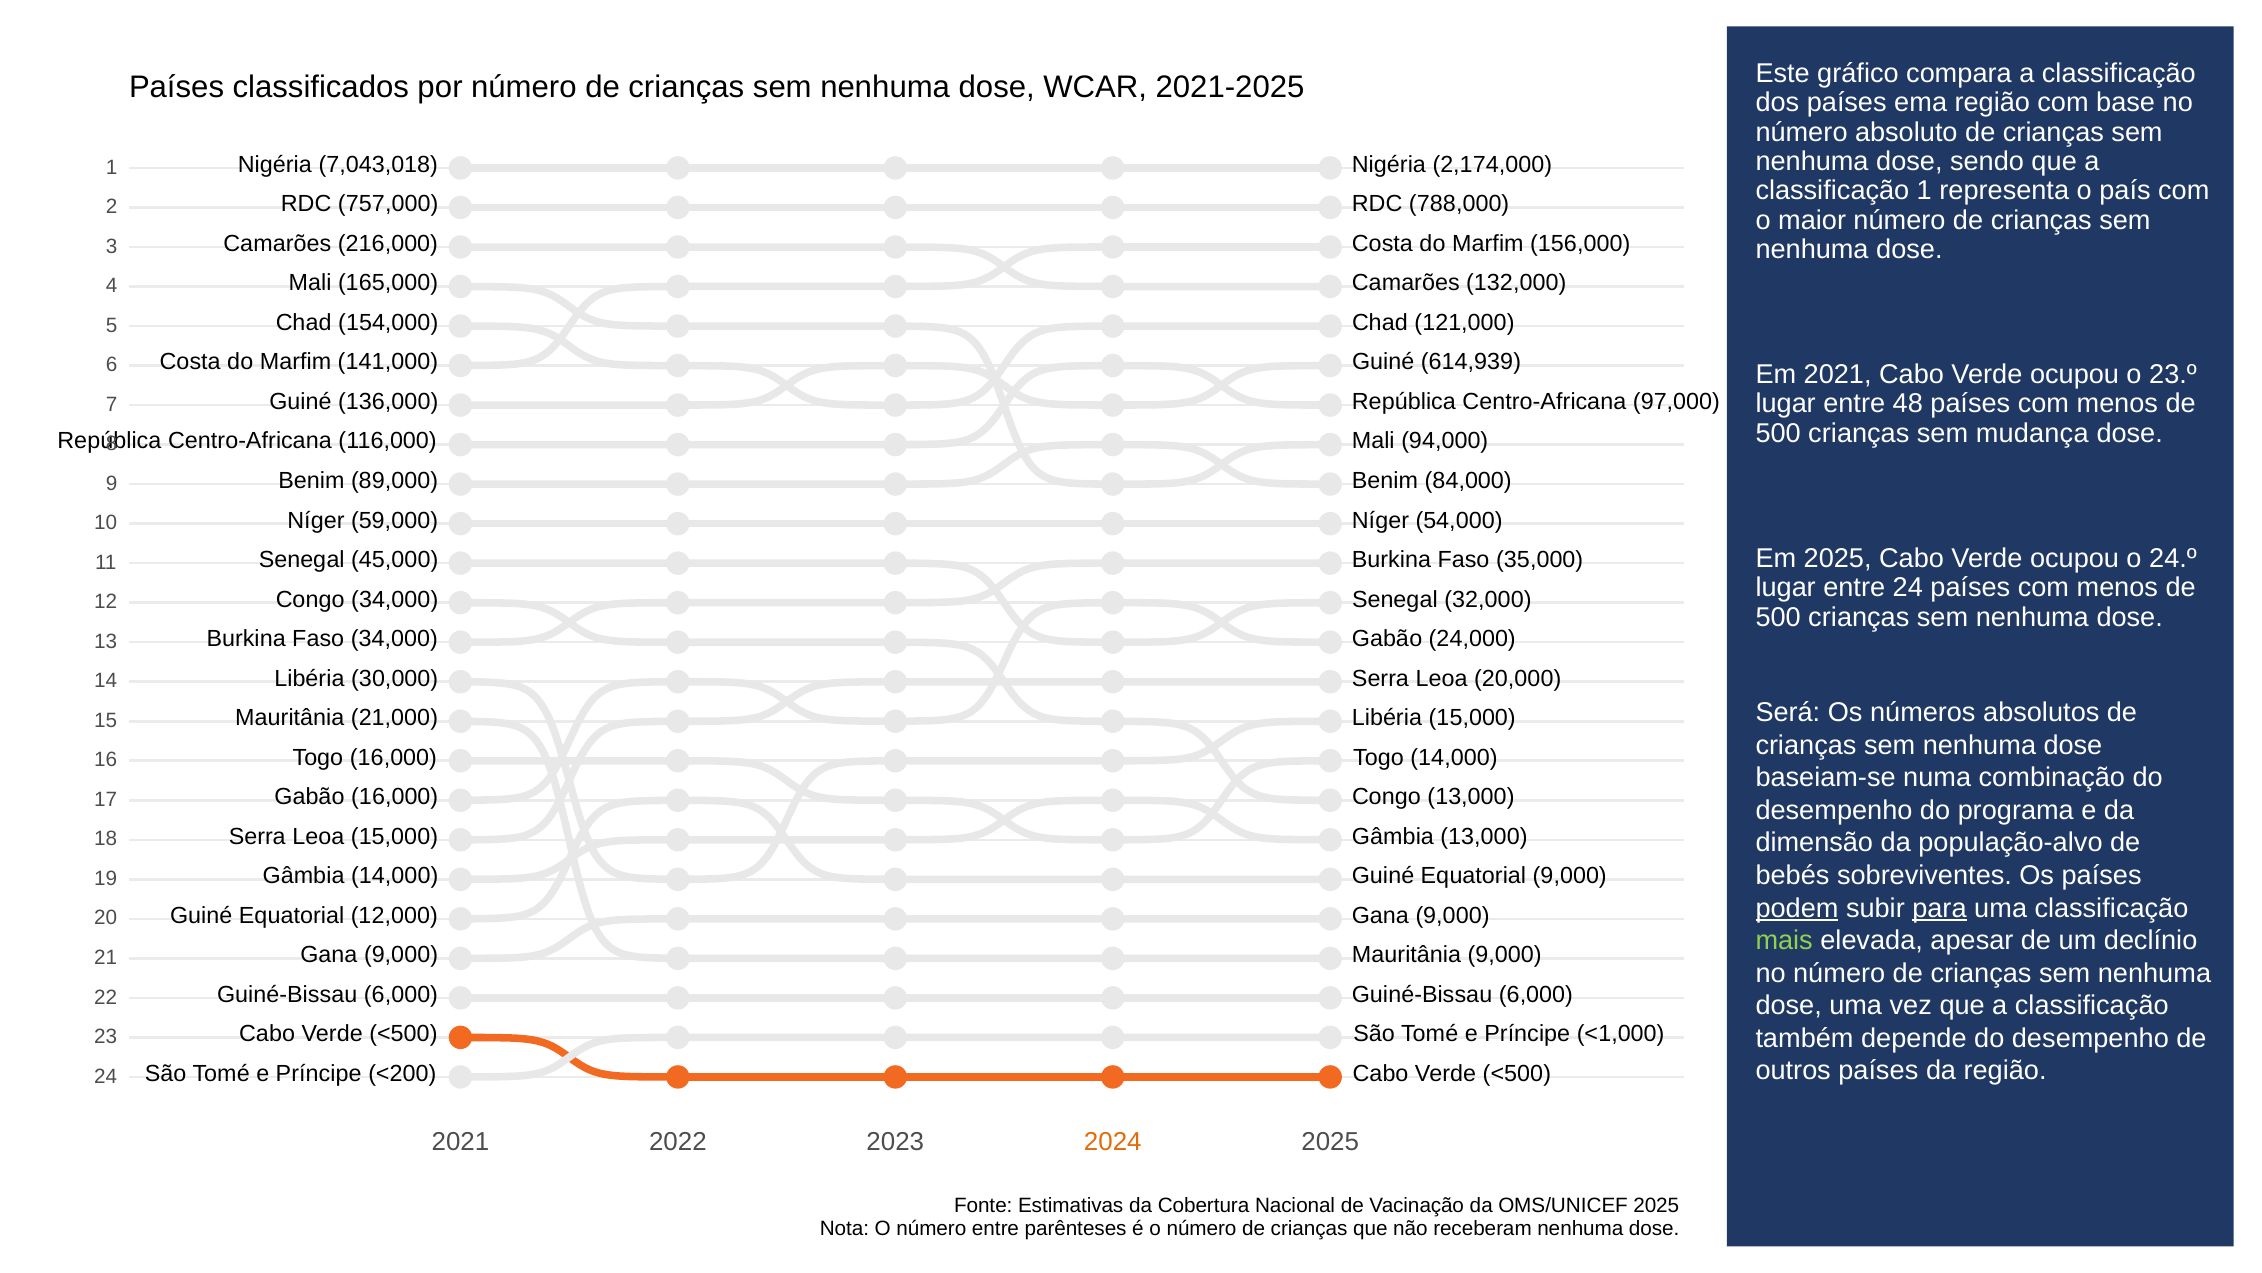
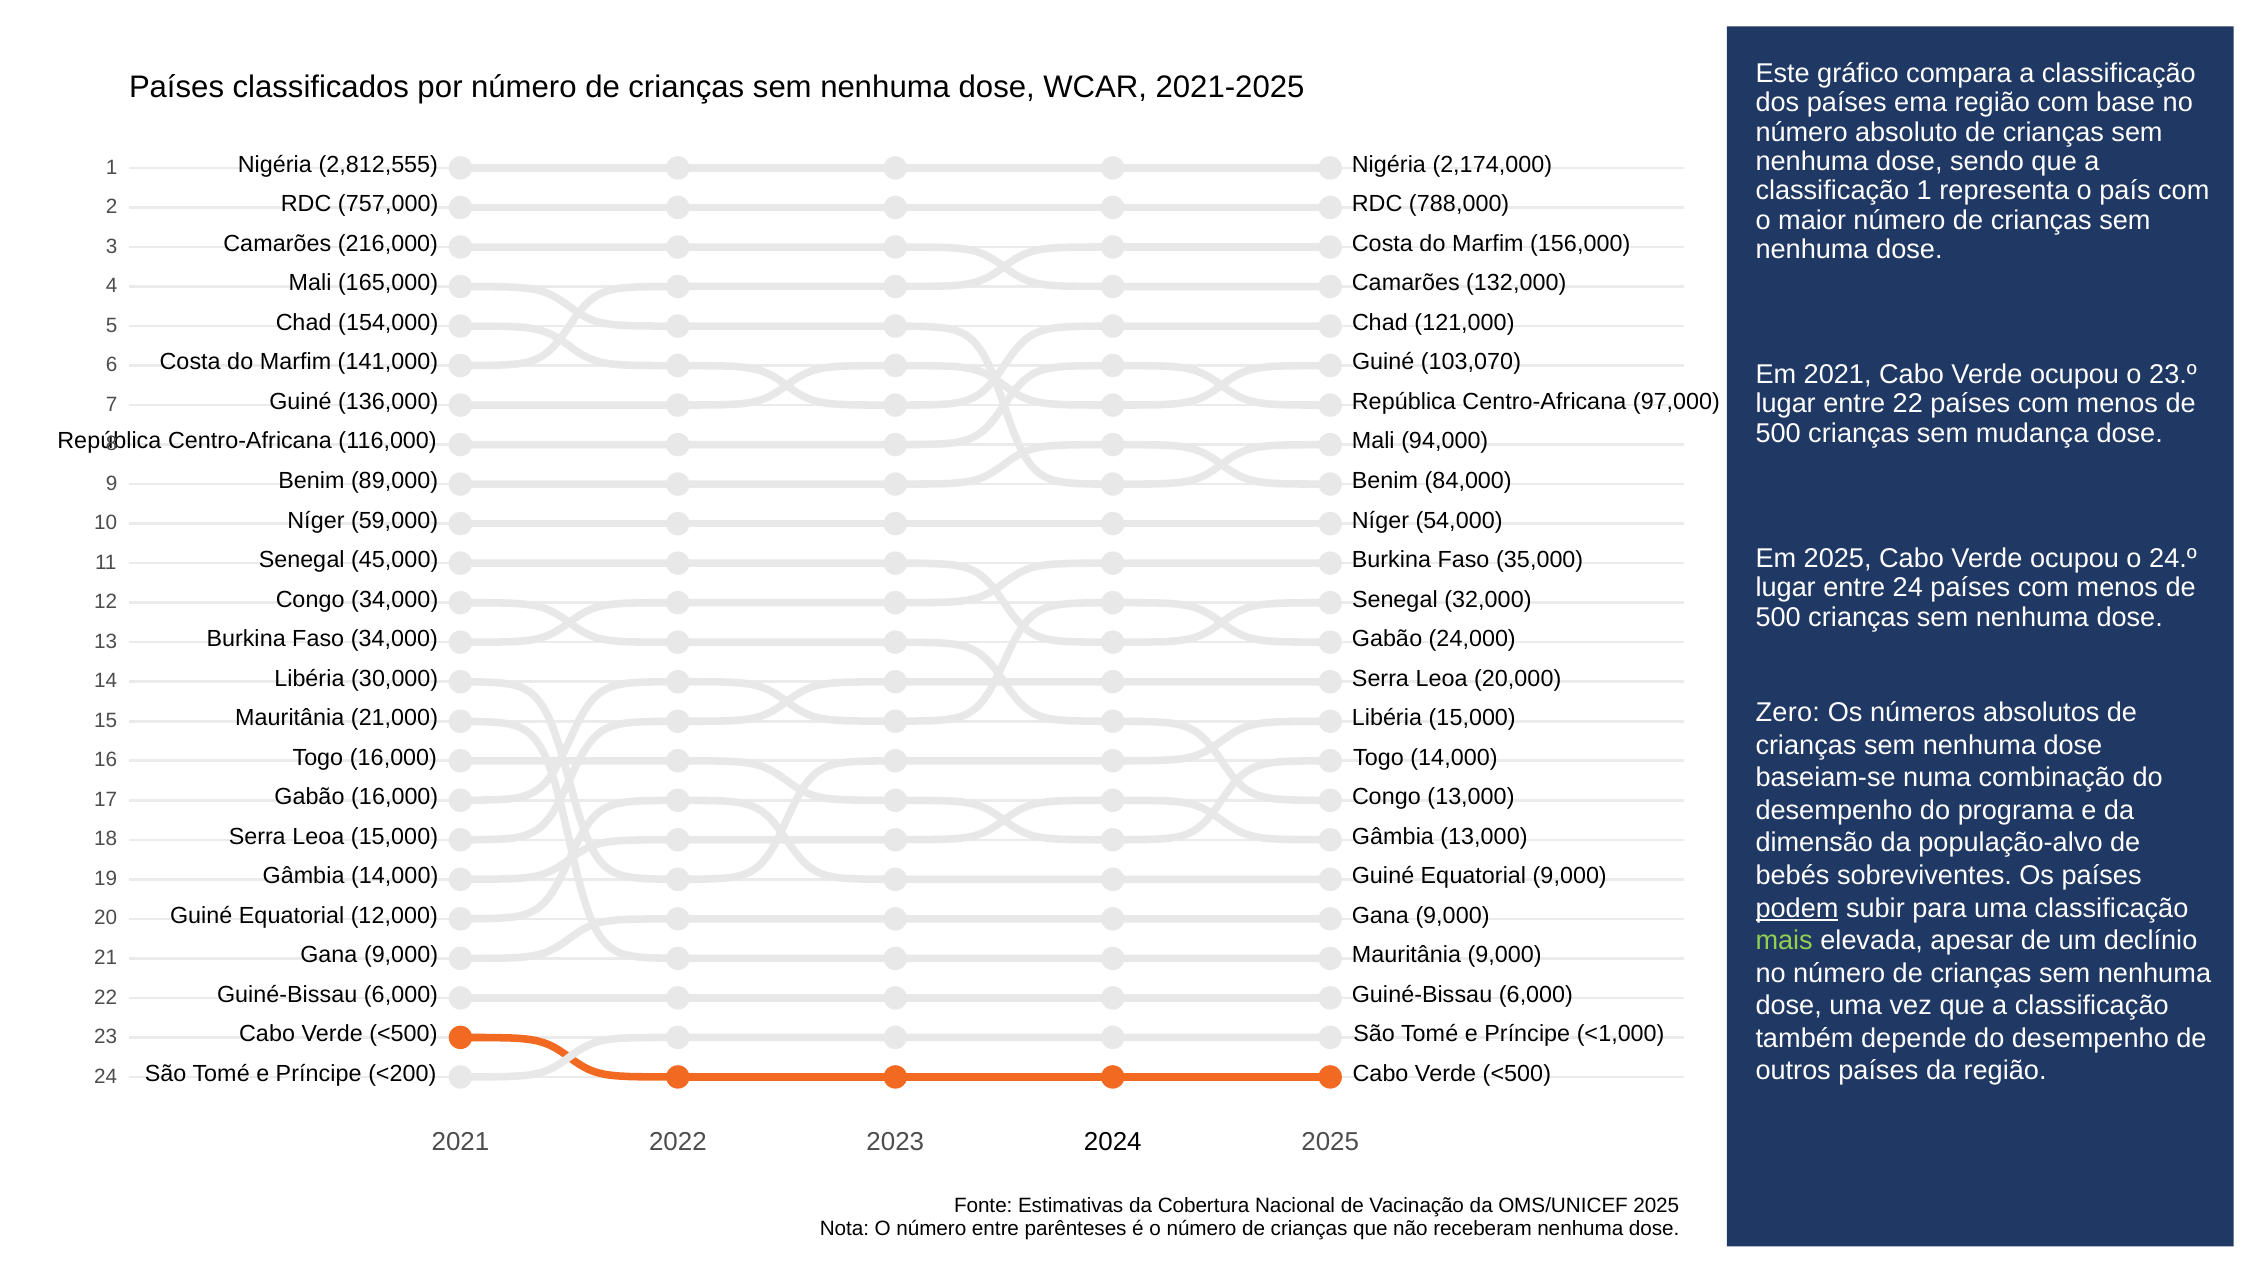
7,043,018: 7,043,018 -> 2,812,555 (378, 165)
614,939: 614,939 -> 103,070 (1471, 362)
entre 48: 48 -> 22 (1908, 404)
Será: Será -> Zero (1788, 712)
para underline: present -> none (1939, 908)
2024 colour: orange -> black (1113, 1142)
